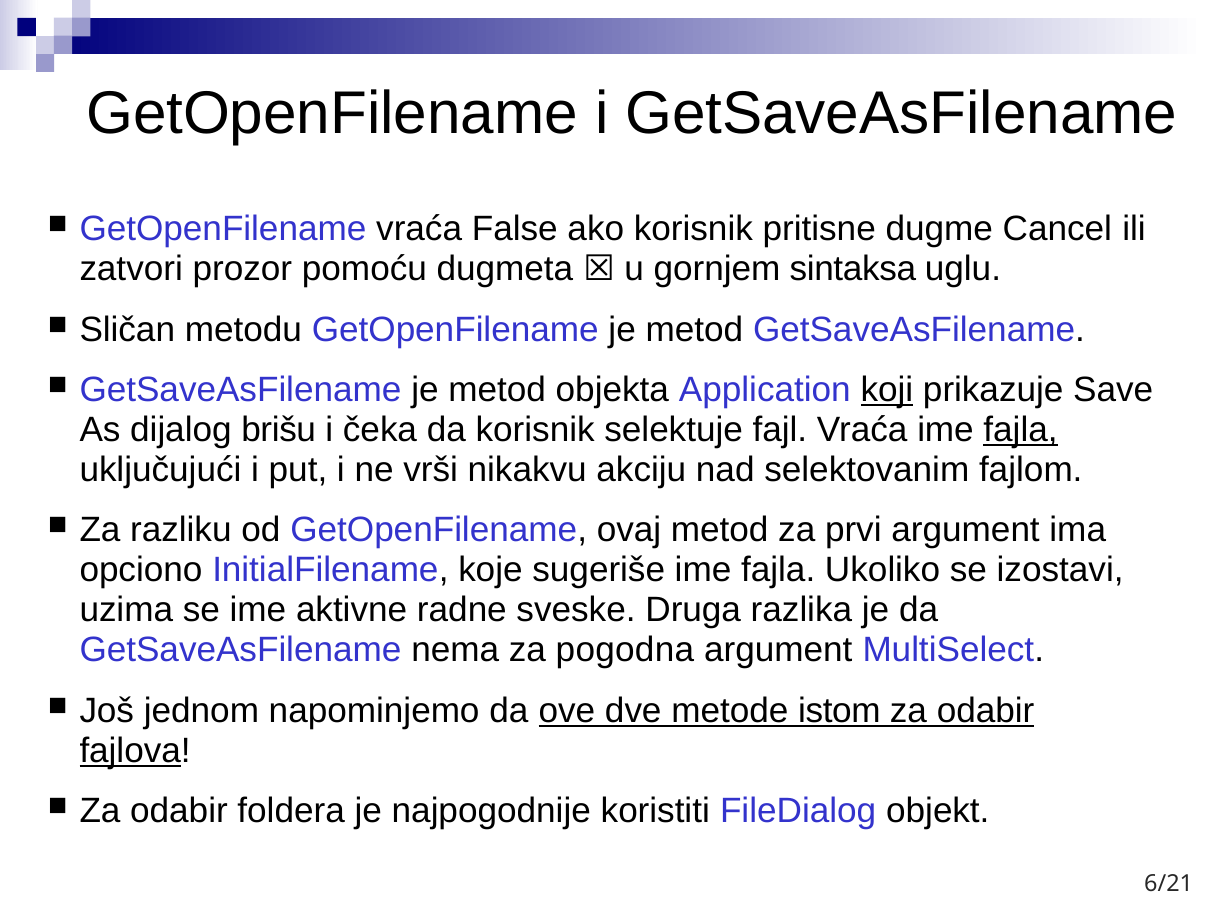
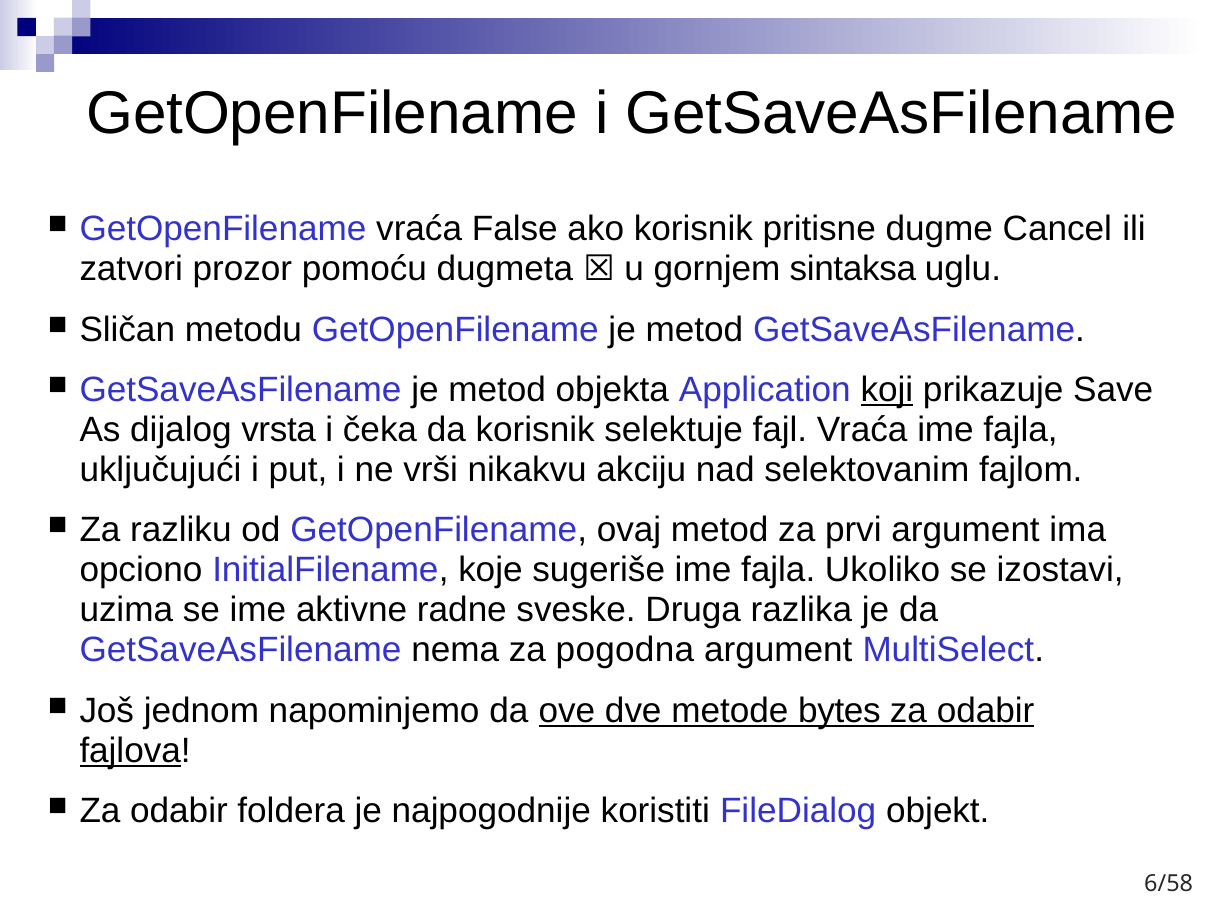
brišu: brišu -> vrsta (279, 430)
fajla underline: present -> none (1021, 430)
istom: istom -> bytes (839, 710)
6/21: 6/21 -> 6/58 (1169, 884)
